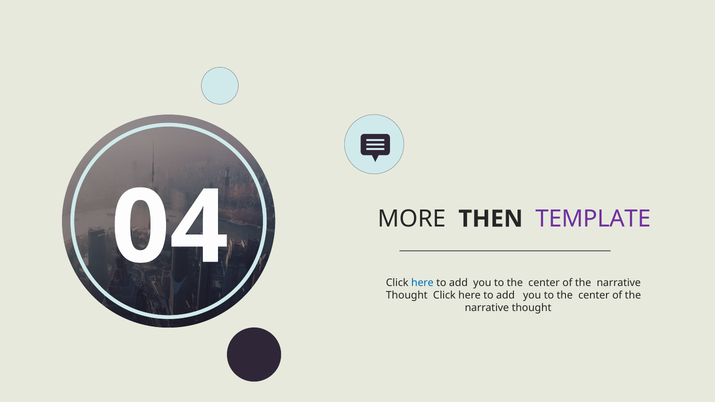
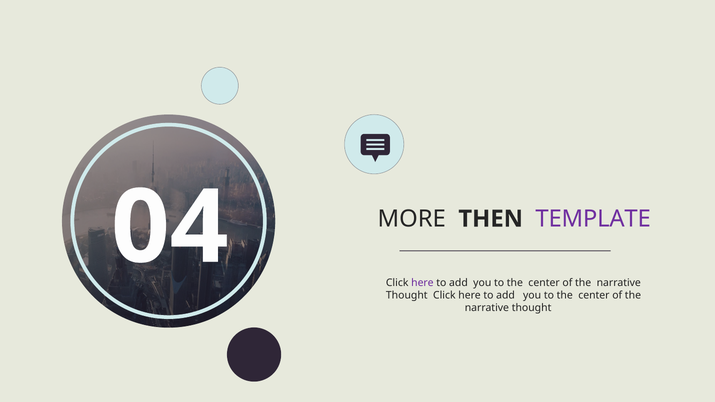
here colour: blue -> purple (422, 283)
